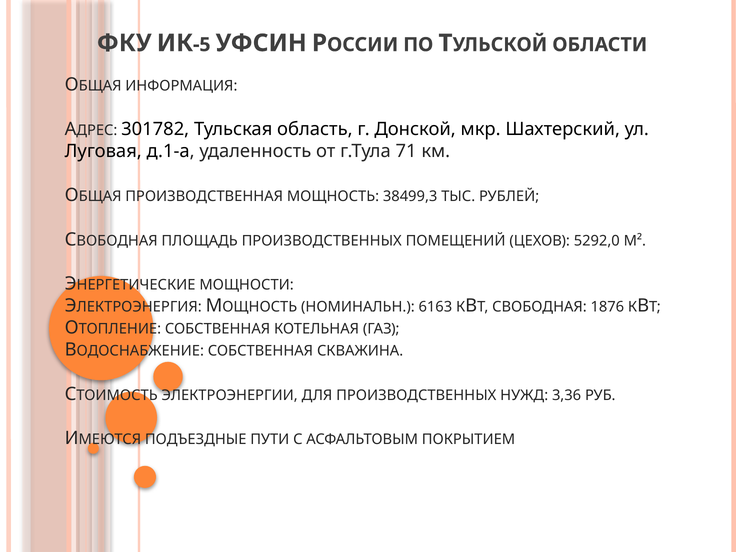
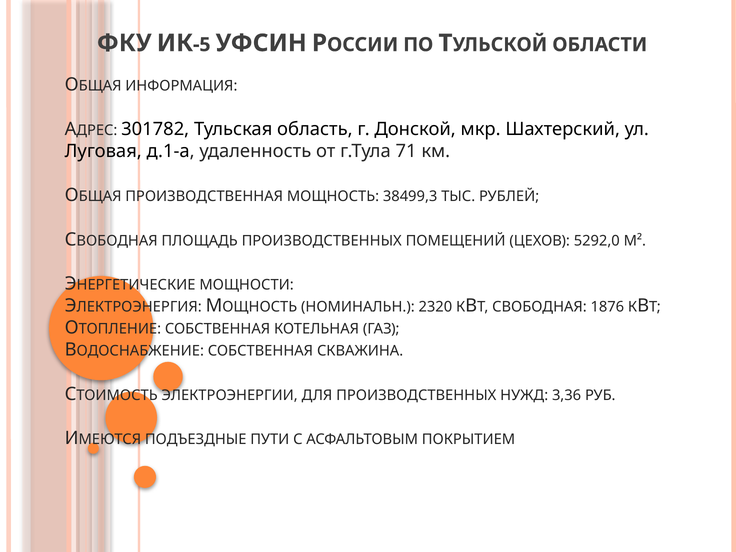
6163: 6163 -> 2320 (435, 307)
